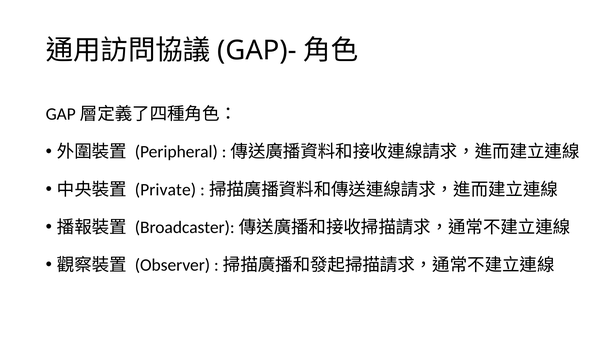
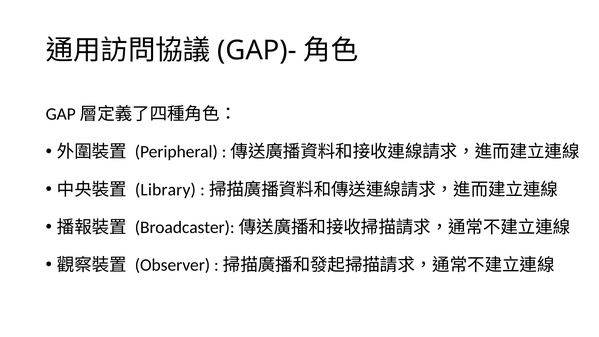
Private: Private -> Library (165, 190)
